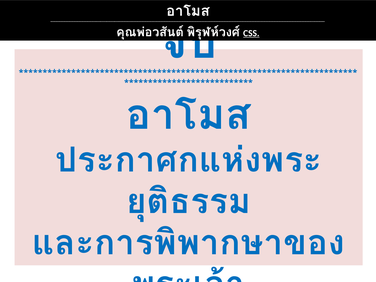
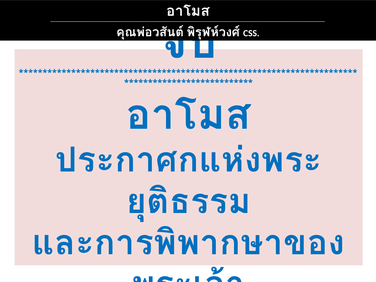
CSS underline: present -> none (251, 33)
